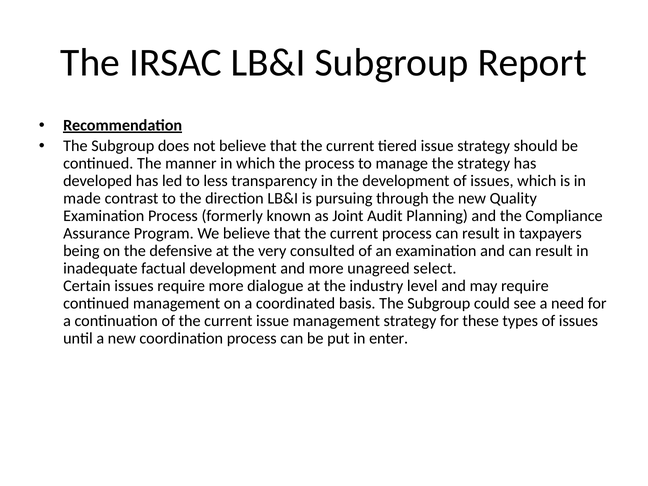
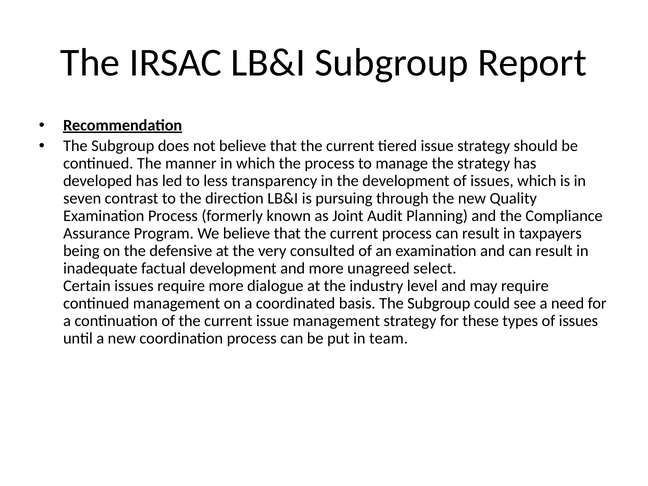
made: made -> seven (82, 199)
enter: enter -> team (389, 339)
